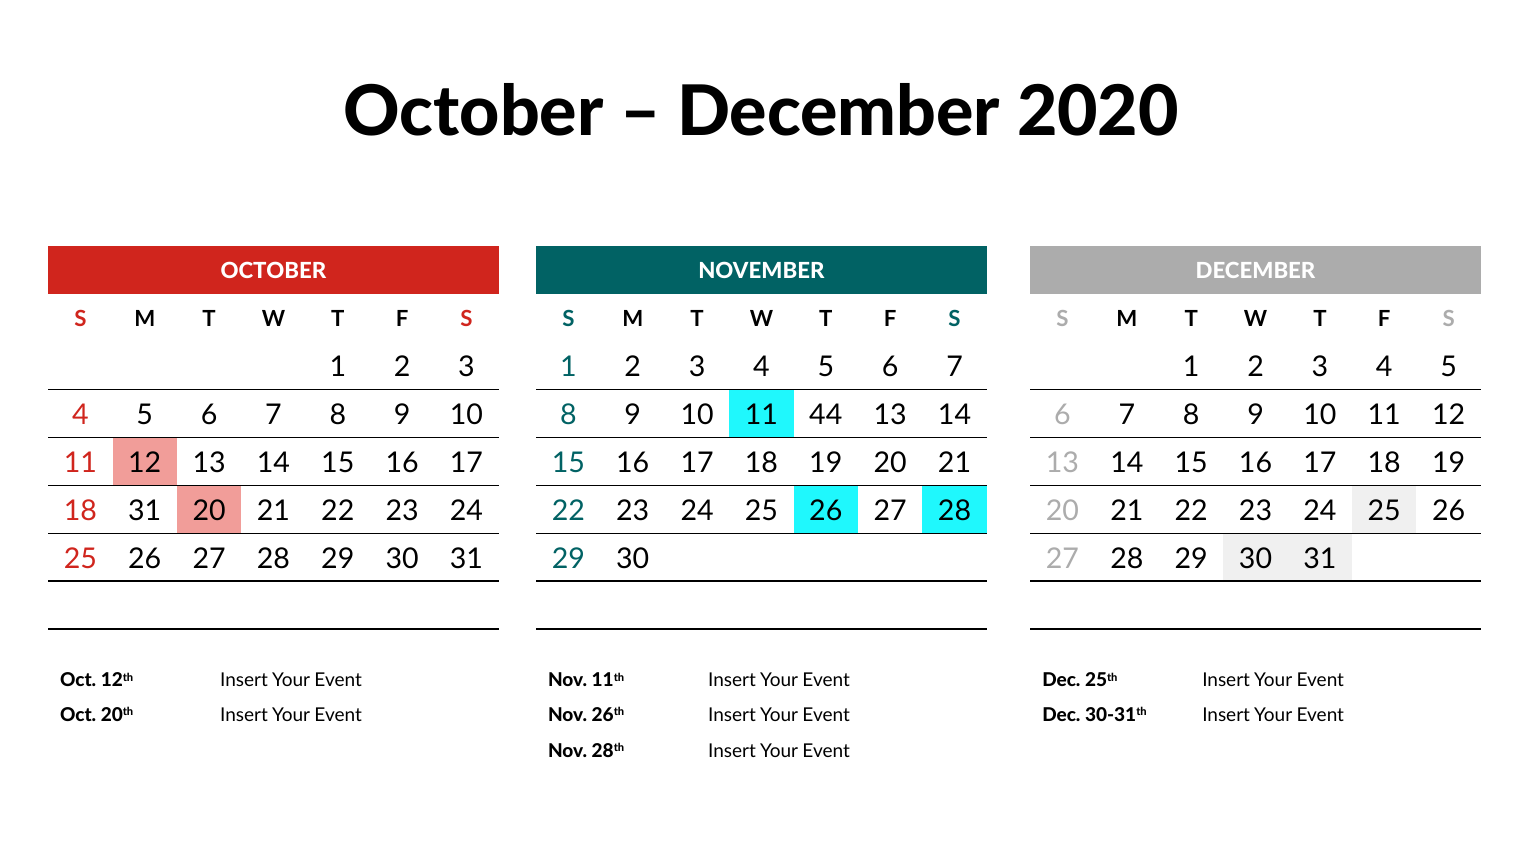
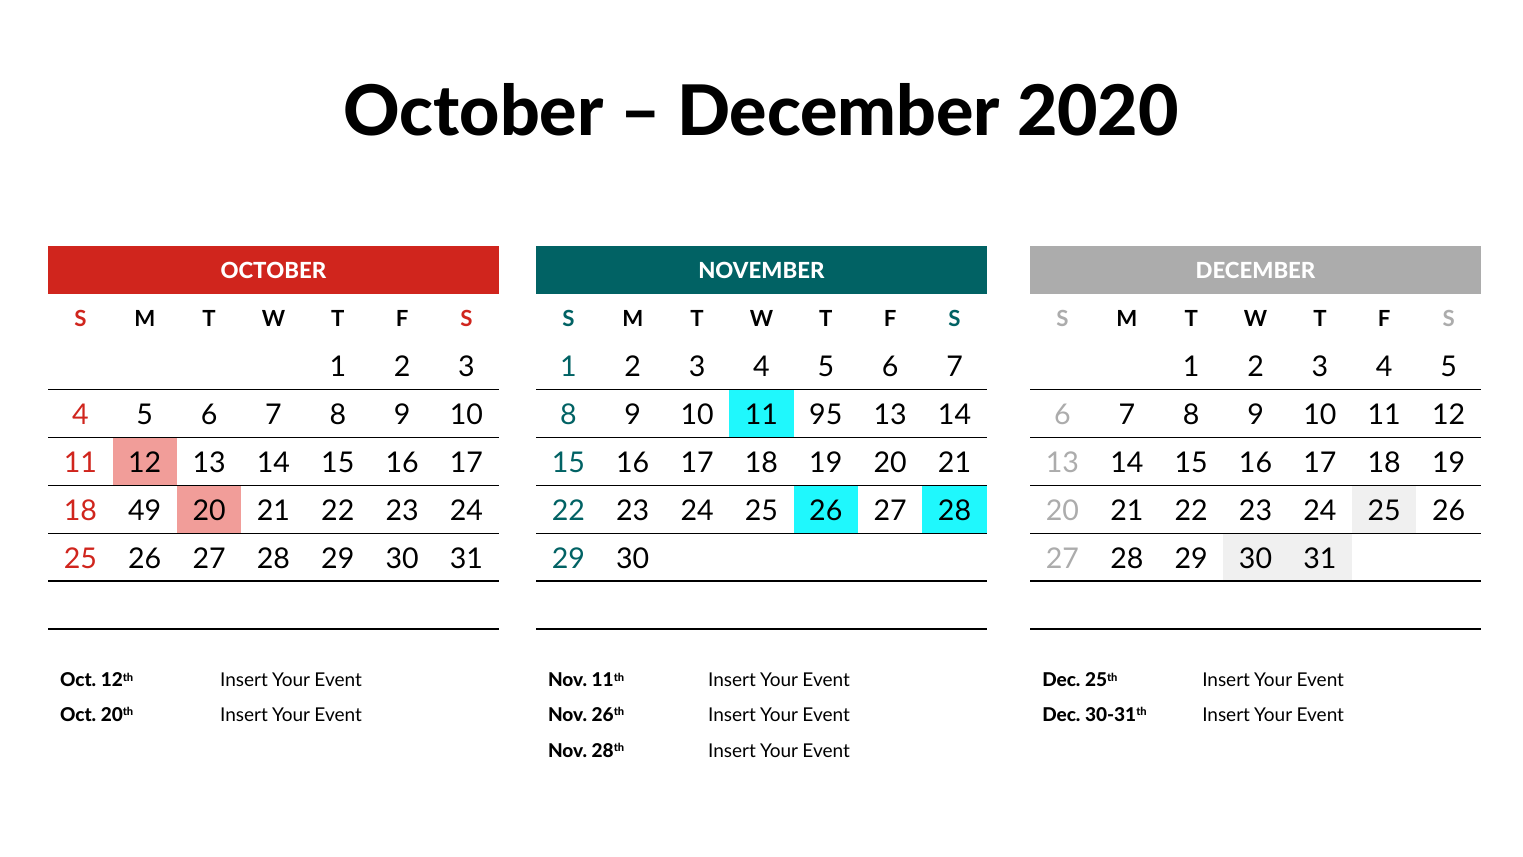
44: 44 -> 95 (826, 415)
18 31: 31 -> 49 (145, 511)
